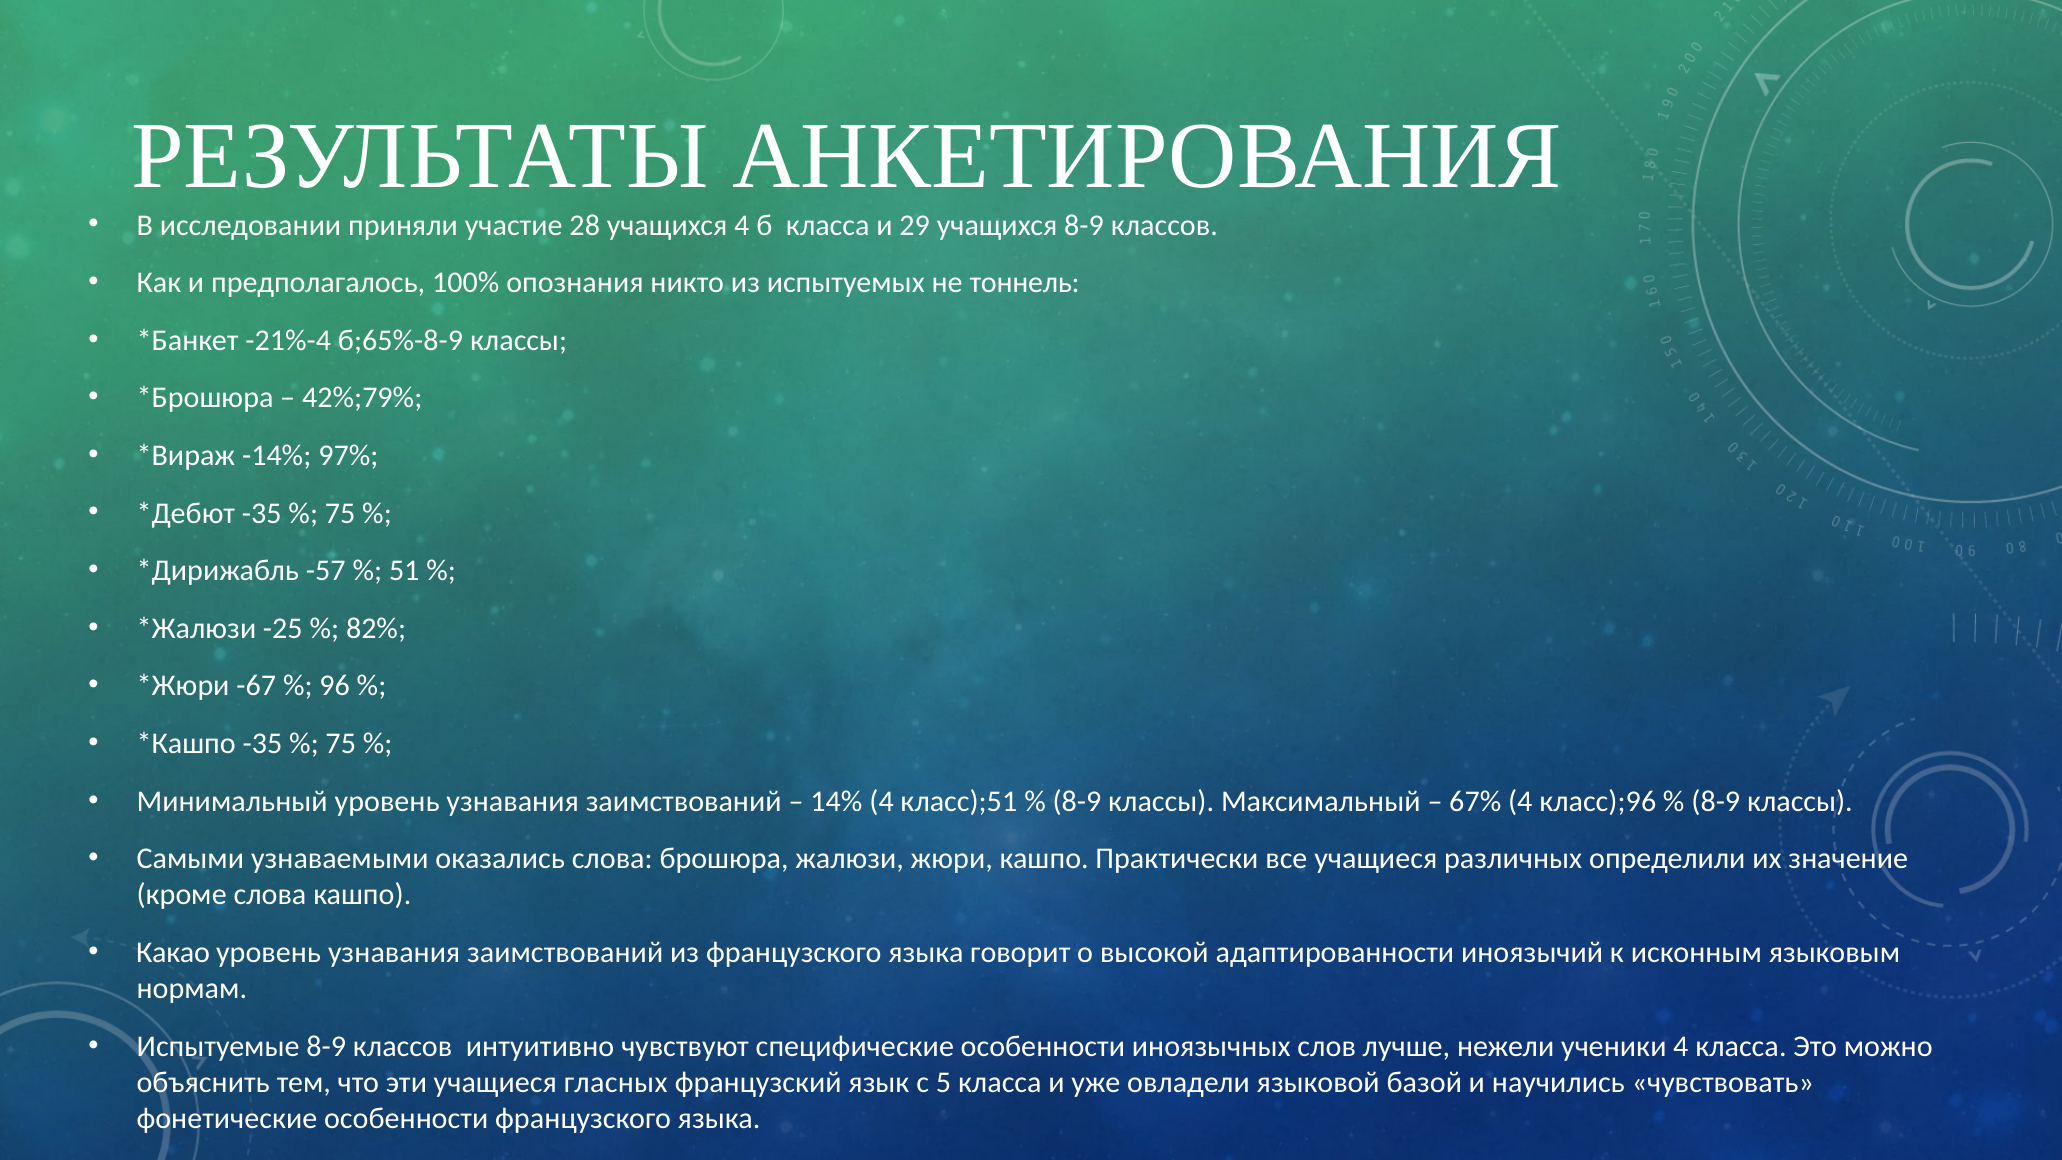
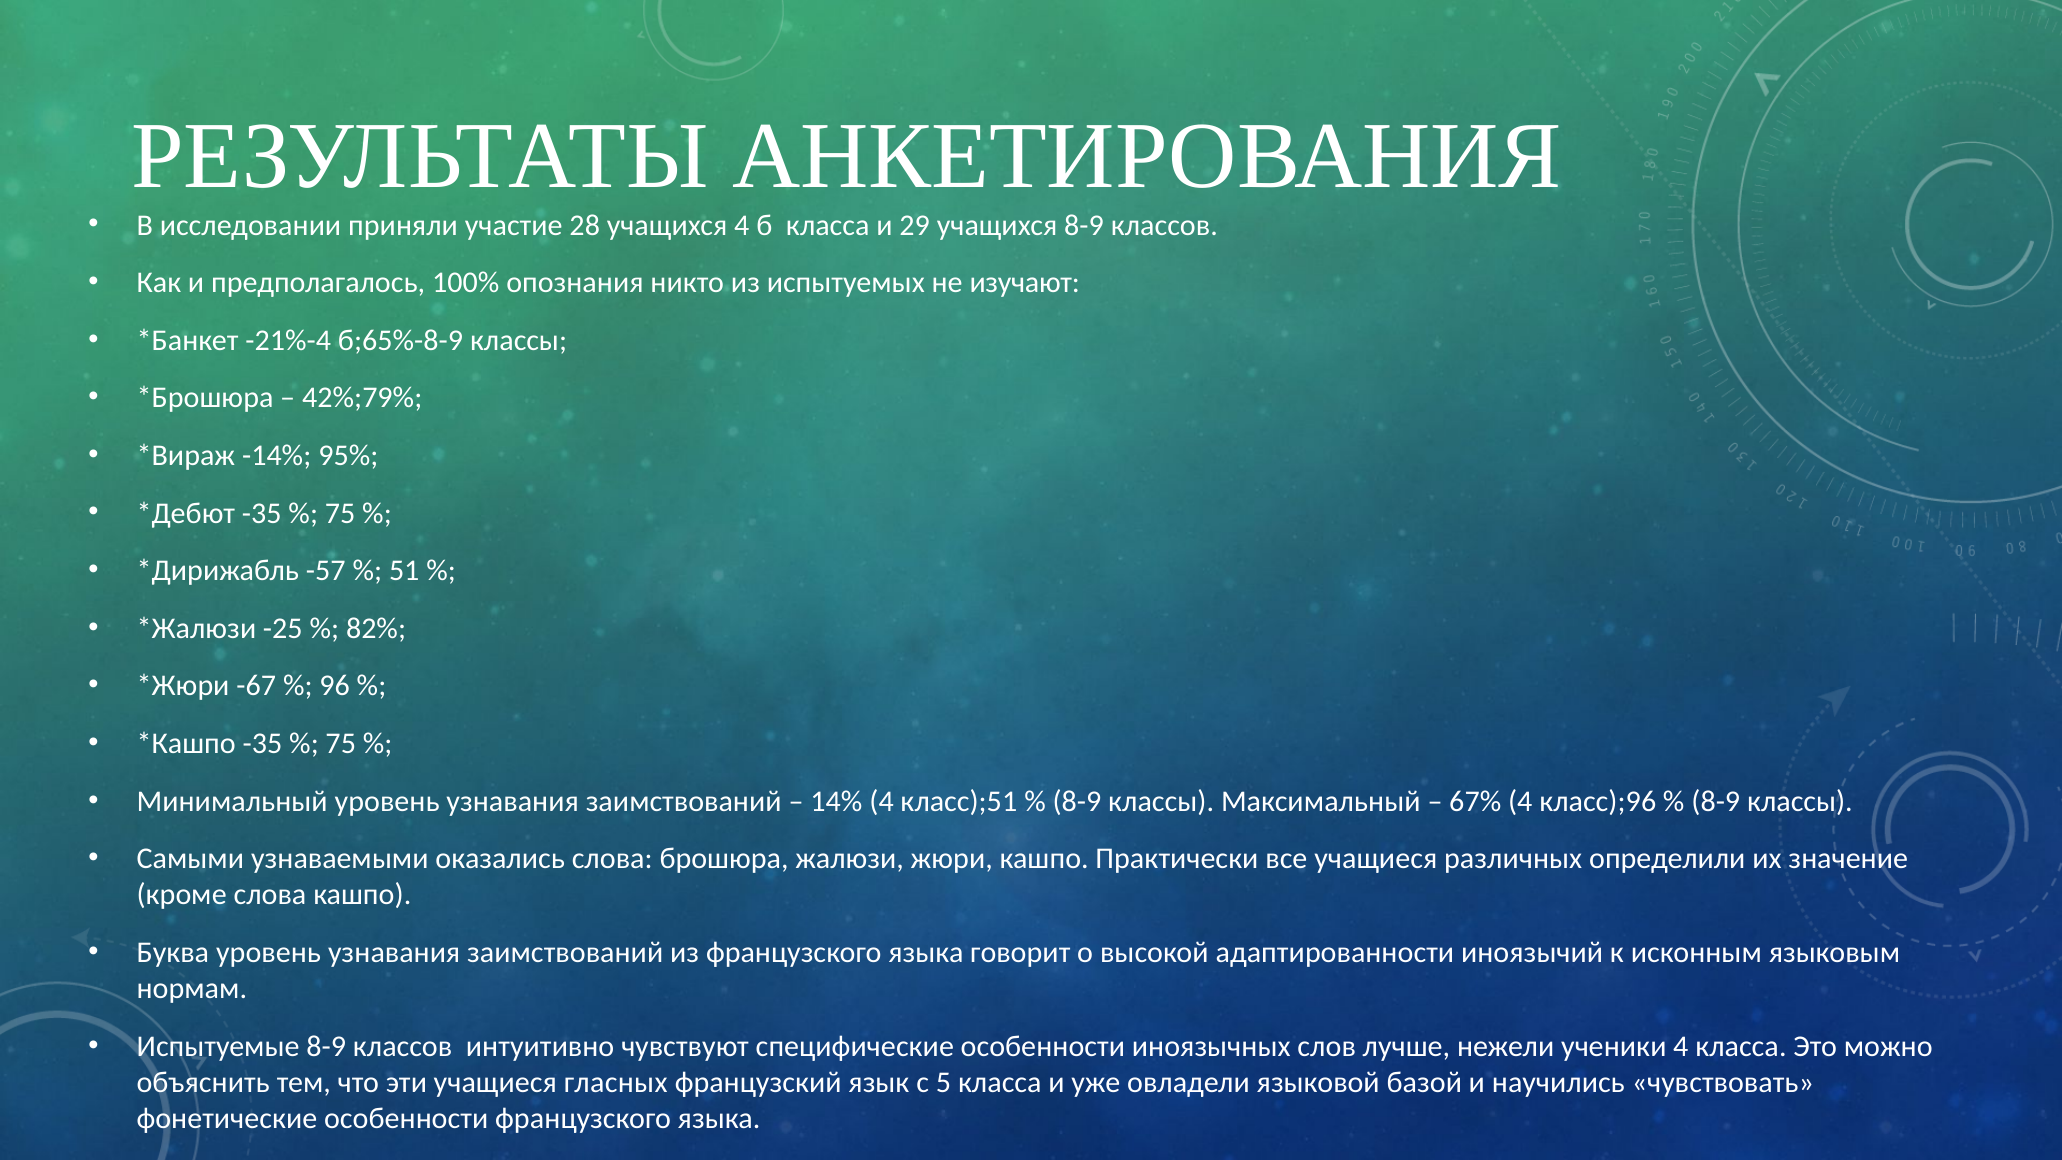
тоннель: тоннель -> изучают (1025, 283)
97%: 97% -> 95% (348, 456)
Какао: Какао -> Буква (173, 952)
